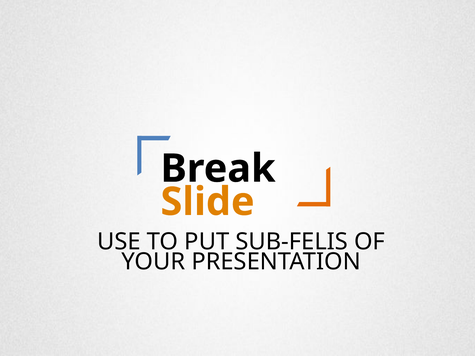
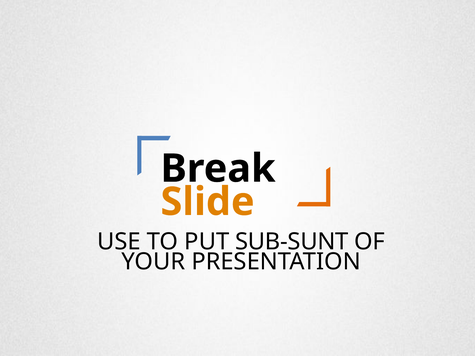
SUB-FELIS: SUB-FELIS -> SUB-SUNT (292, 242)
